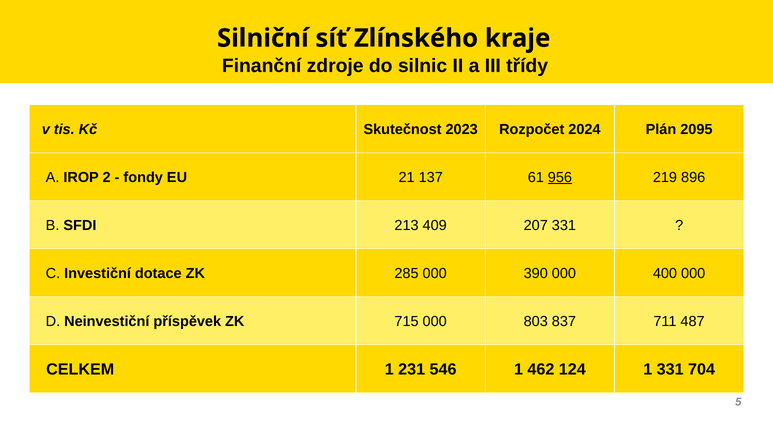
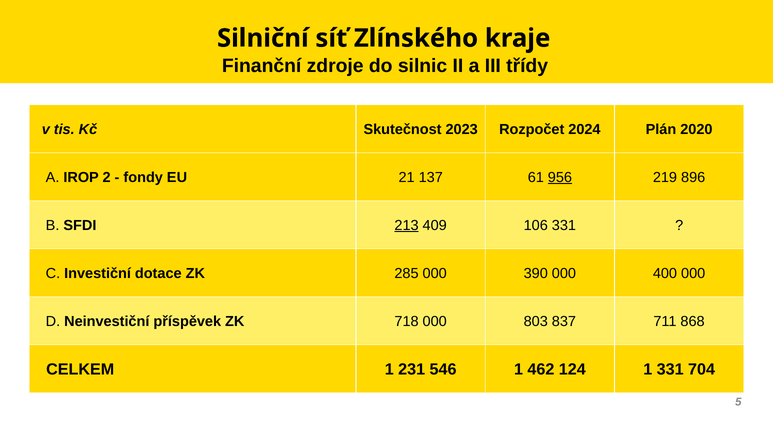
2095: 2095 -> 2020 (696, 129)
213 underline: none -> present (407, 225)
207: 207 -> 106 (536, 225)
715: 715 -> 718 (407, 321)
487: 487 -> 868 (693, 321)
